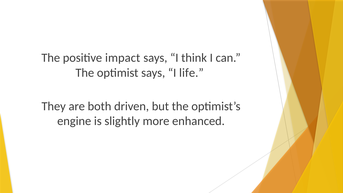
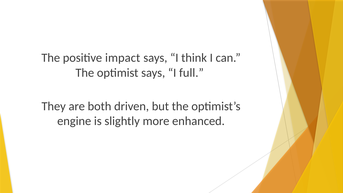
life: life -> full (191, 73)
